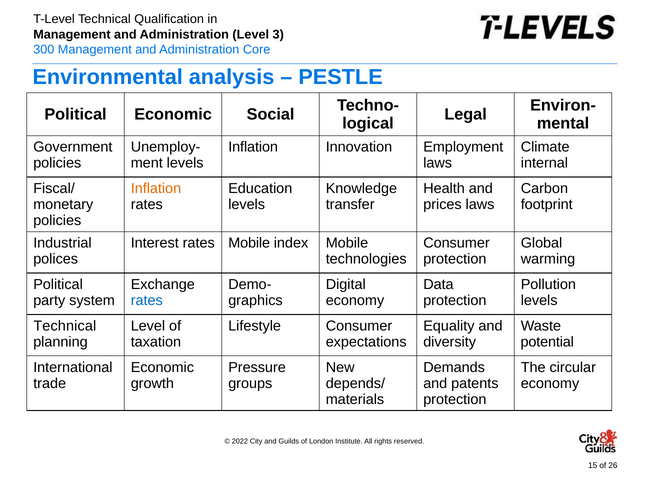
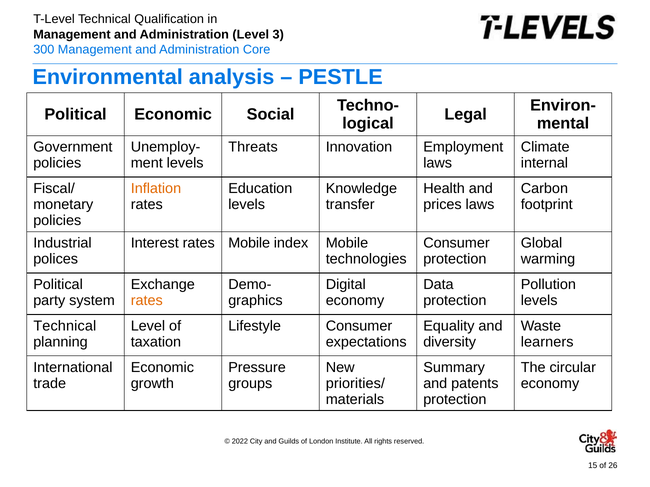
Inflation: Inflation -> Threats (253, 147)
rates colour: blue -> orange (147, 301)
potential: potential -> learners (547, 342)
Demands: Demands -> Summary (454, 368)
depends/: depends/ -> priorities/ (355, 384)
